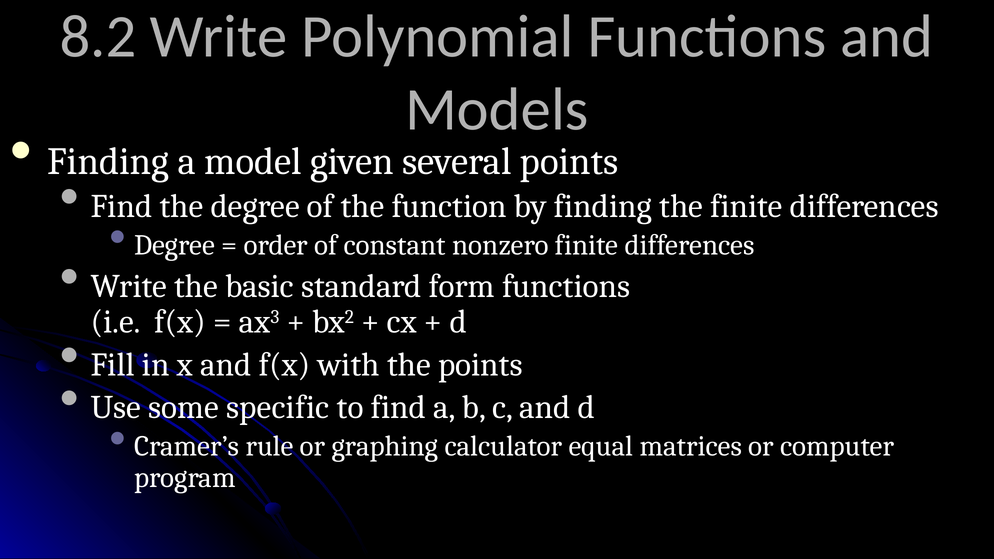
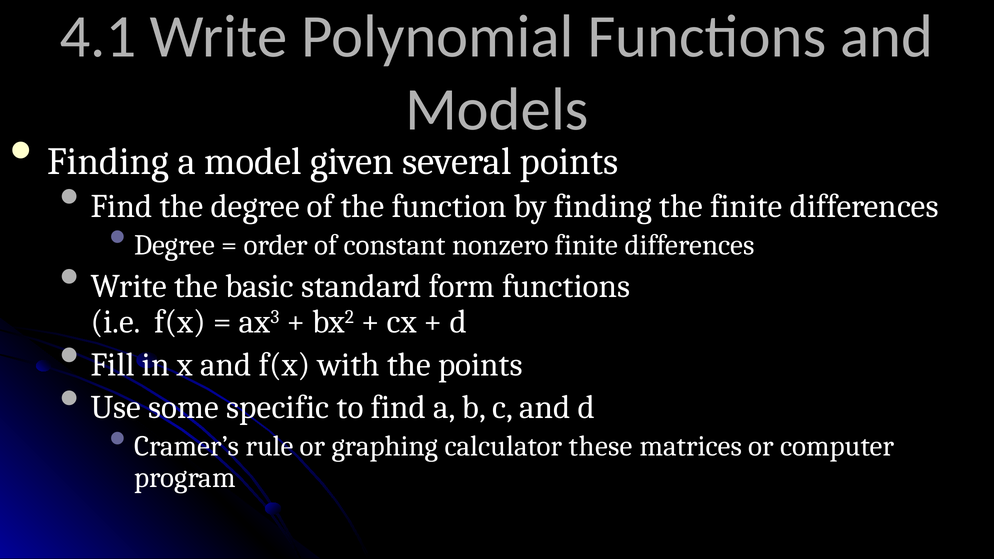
8.2: 8.2 -> 4.1 (98, 37)
equal: equal -> these (601, 447)
